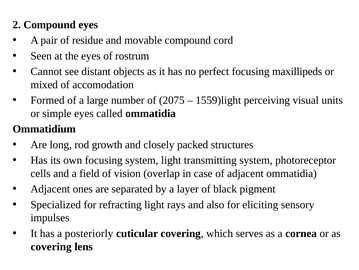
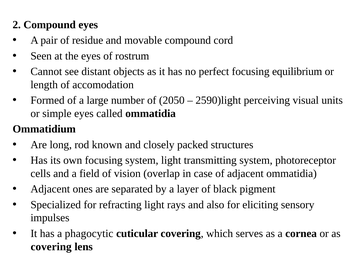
maxillipeds: maxillipeds -> equilibrium (297, 71)
mixed: mixed -> length (44, 84)
2075: 2075 -> 2050 (172, 100)
1559)light: 1559)light -> 2590)light (218, 100)
growth: growth -> known (107, 144)
posteriorly: posteriorly -> phagocytic (89, 233)
